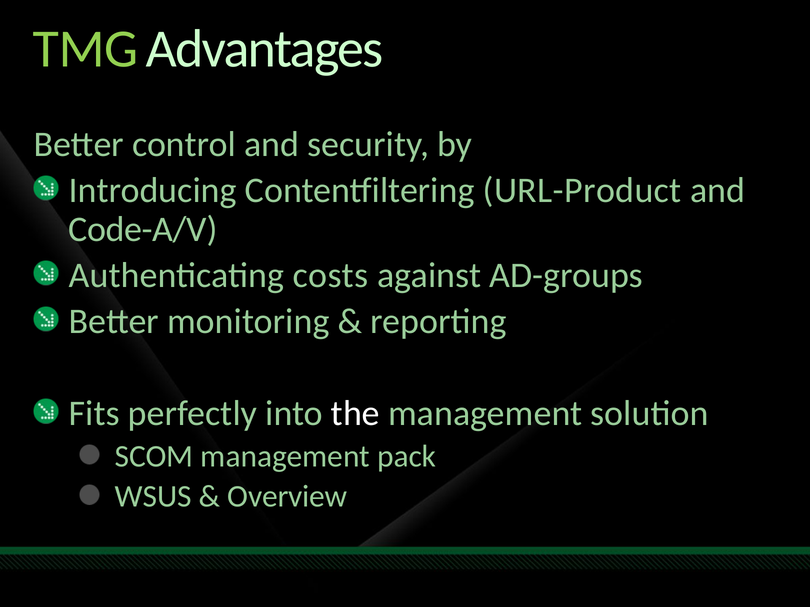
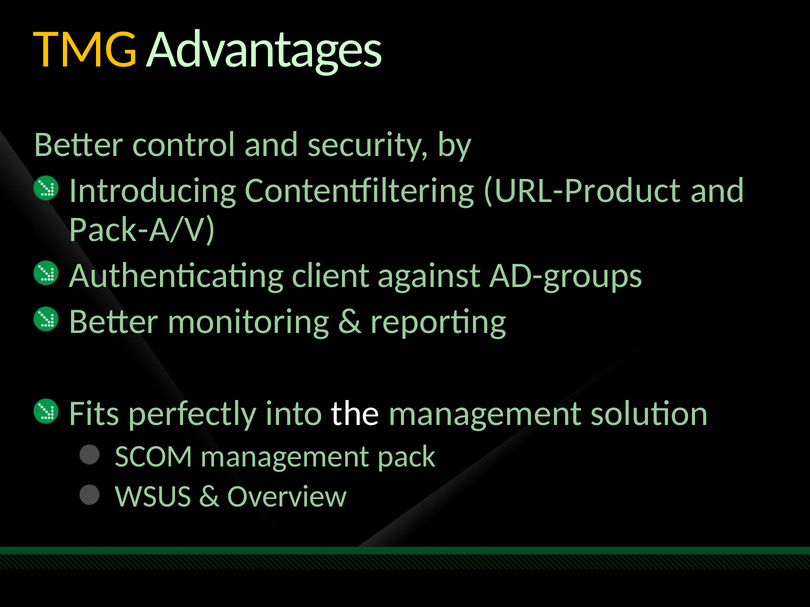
TMG colour: light green -> yellow (86, 49)
Code-A/V: Code-A/V -> Pack-A/V (142, 229)
costs: costs -> client (331, 276)
